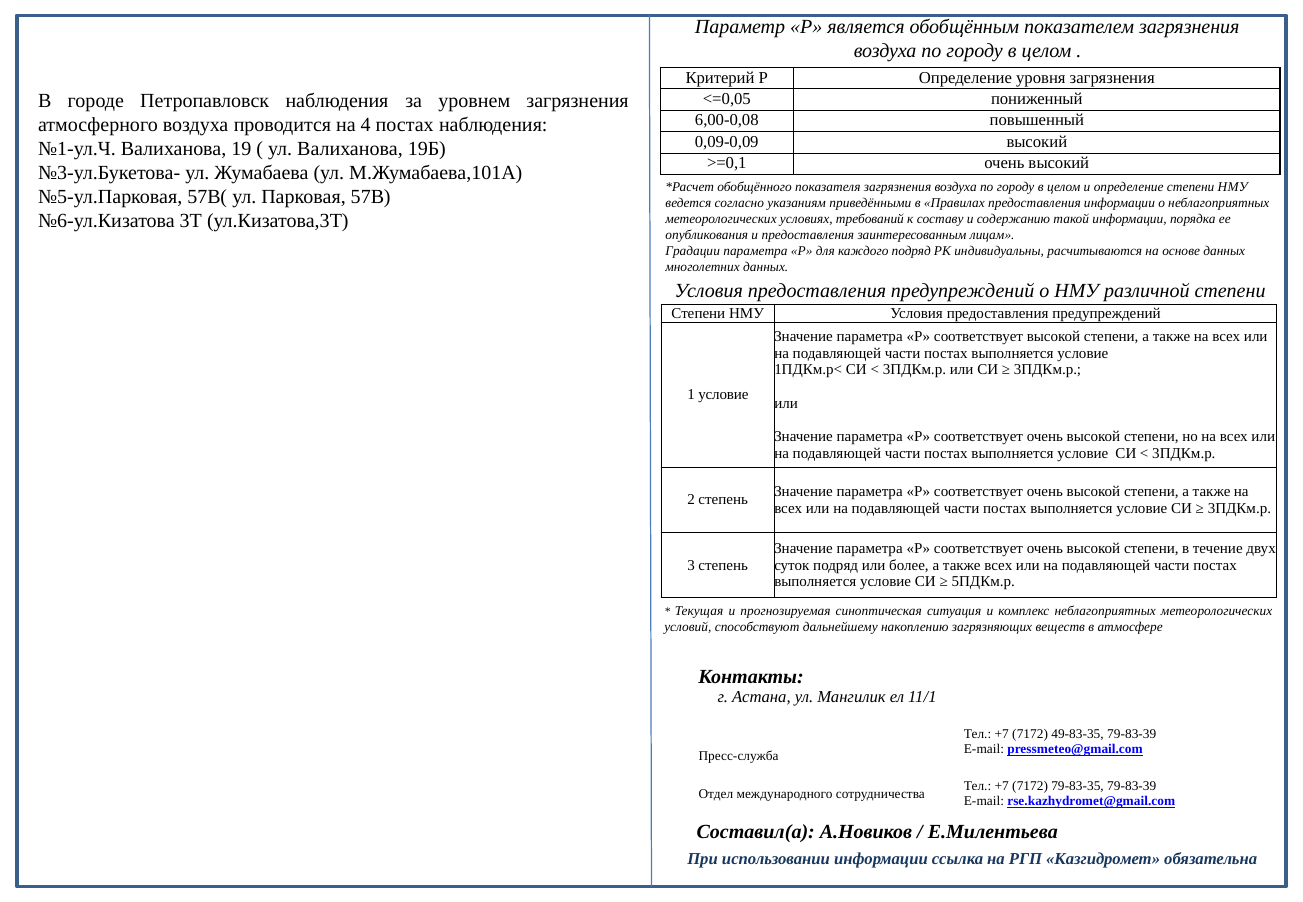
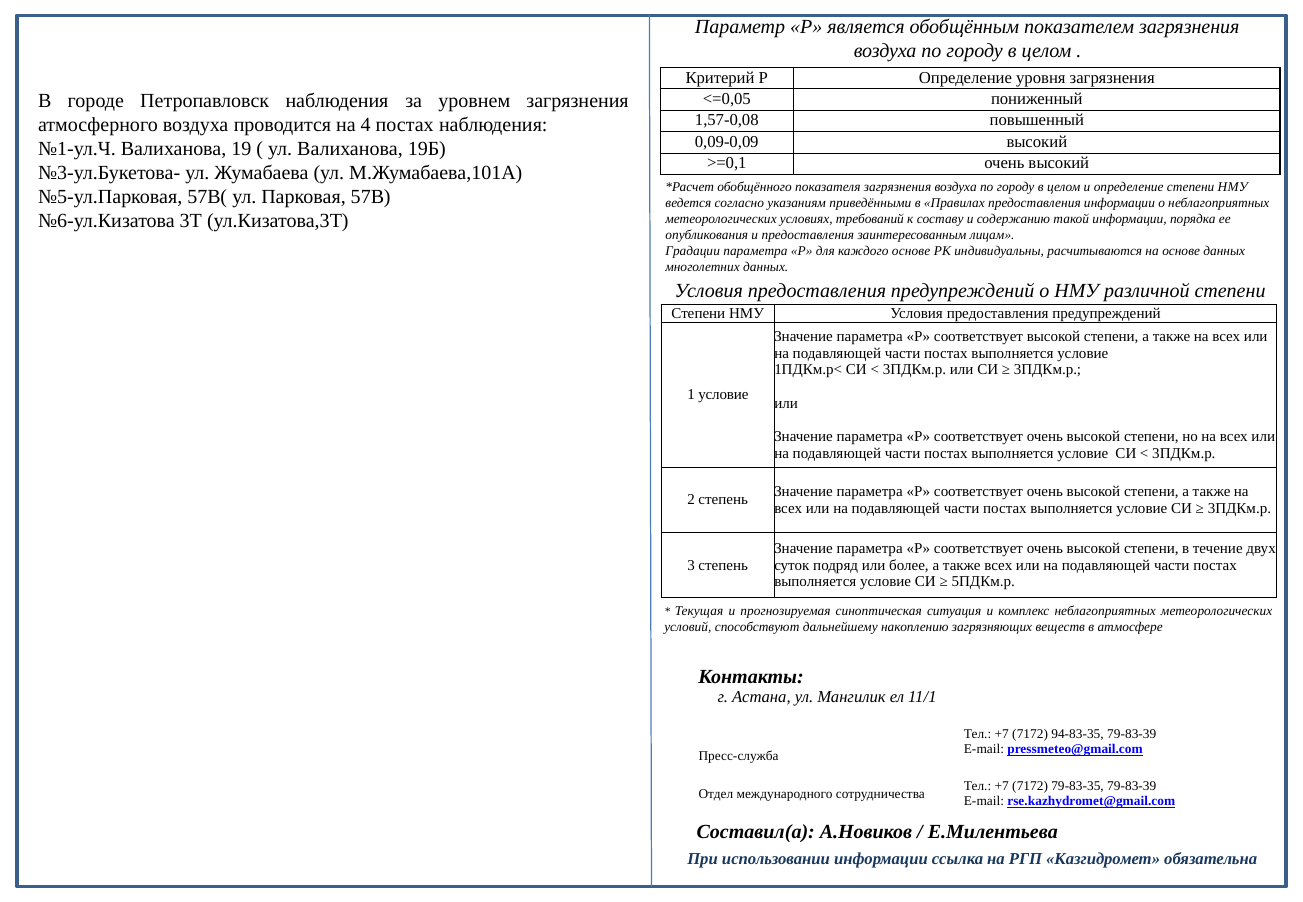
6,00-0,08: 6,00-0,08 -> 1,57-0,08 (727, 120)
каждого подряд: подряд -> основе (911, 251)
49-83-35: 49-83-35 -> 94-83-35 (1078, 734)
